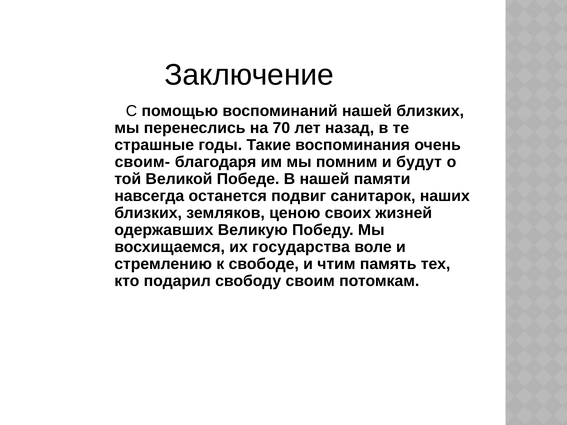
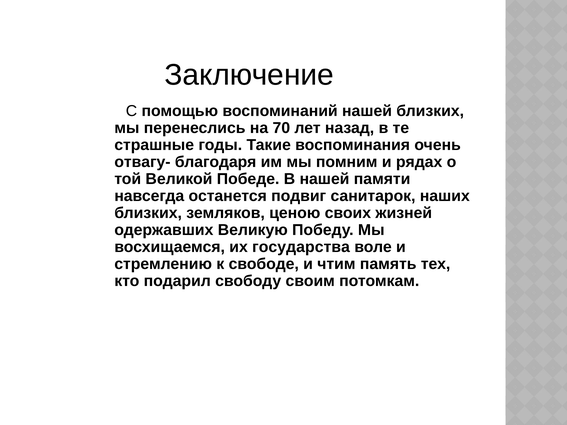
своим-: своим- -> отвагу- (142, 162)
будут: будут -> рядах (419, 162)
